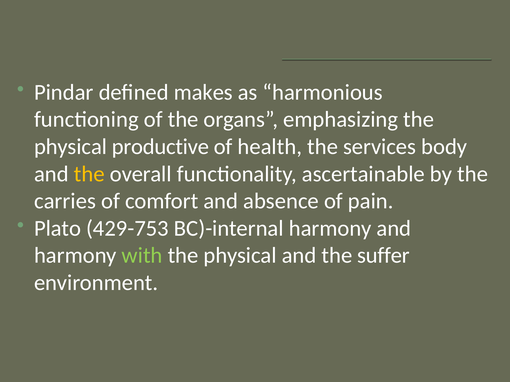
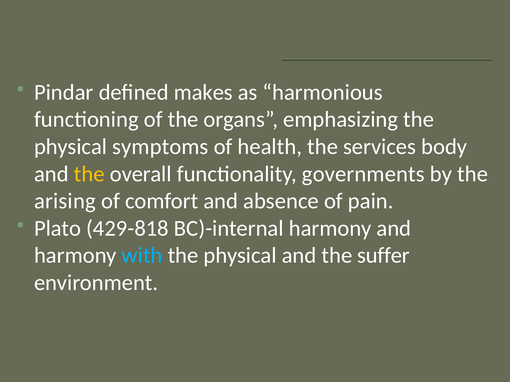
productive: productive -> symptoms (160, 147)
ascertainable: ascertainable -> governments (363, 174)
carries: carries -> arising (65, 201)
429-753: 429-753 -> 429-818 (127, 229)
with colour: light green -> light blue (142, 256)
